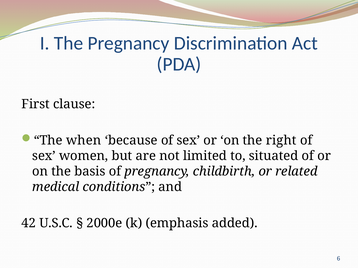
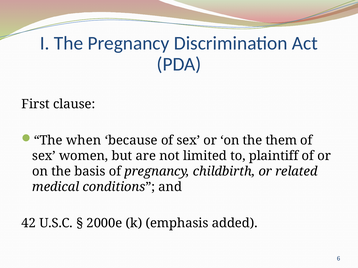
right: right -> them (281, 141)
situated: situated -> plaintiff (274, 156)
